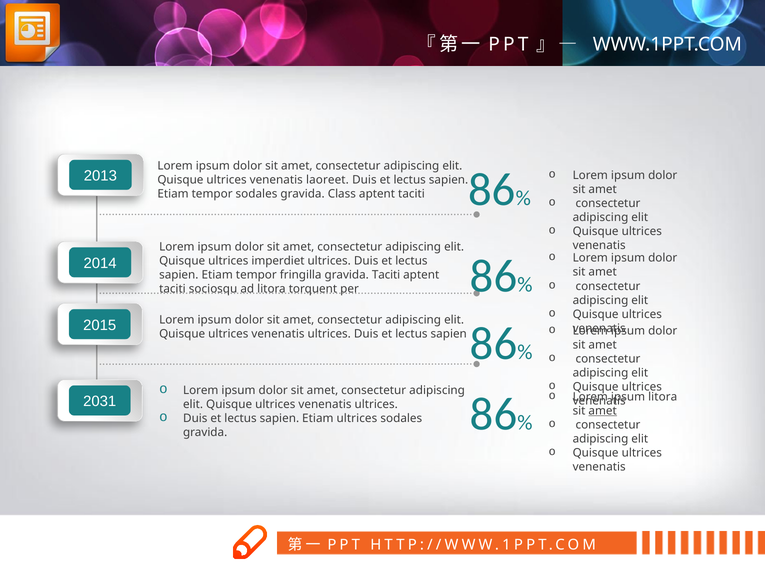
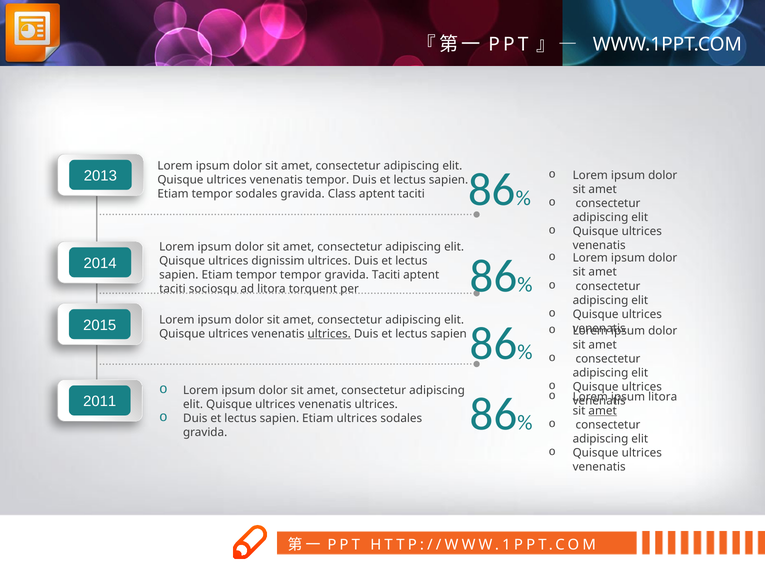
venenatis laoreet: laoreet -> tempor (328, 180)
imperdiet: imperdiet -> dignissim (278, 261)
tempor fringilla: fringilla -> tempor (301, 275)
ultrices underline: none -> present (329, 334)
2031: 2031 -> 2011 (100, 401)
